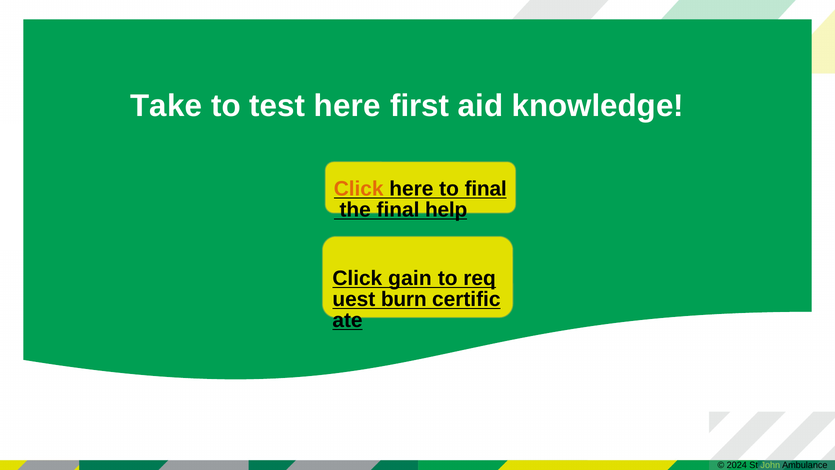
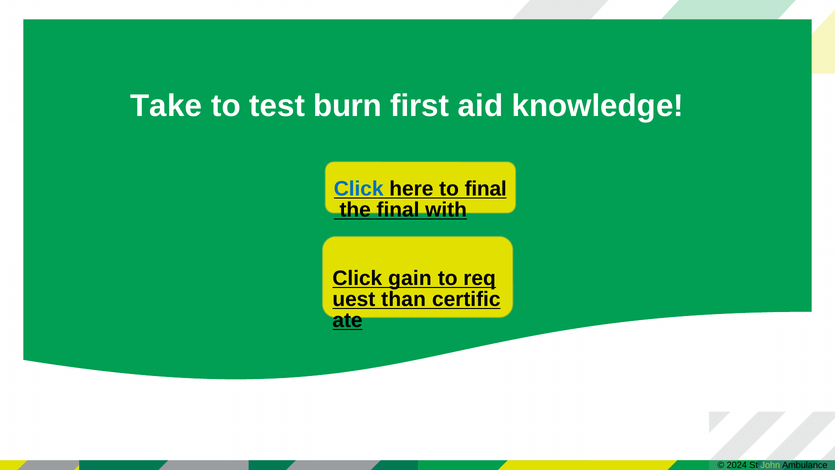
test here: here -> burn (348, 106)
Click colour: orange -> blue (359, 189)
help: help -> with (446, 210)
burn: burn -> than (404, 299)
